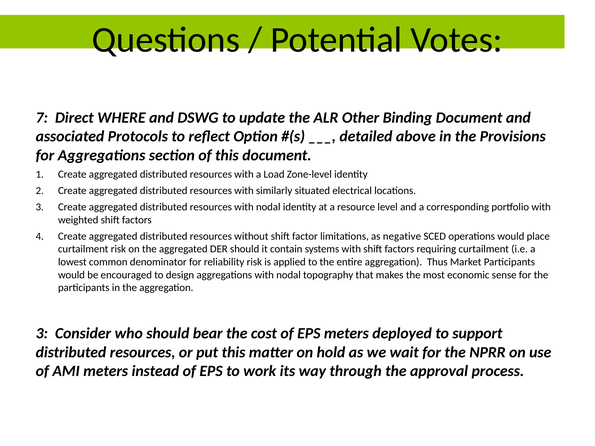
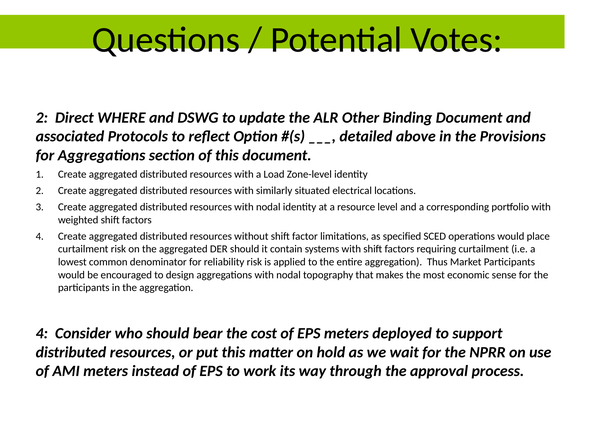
7: 7 -> 2 (42, 118)
negative: negative -> specified (402, 236)
3: 3 -> 4 (42, 334)
